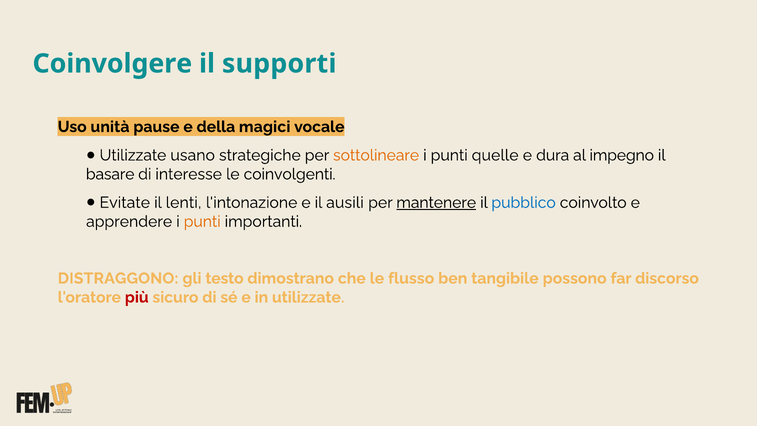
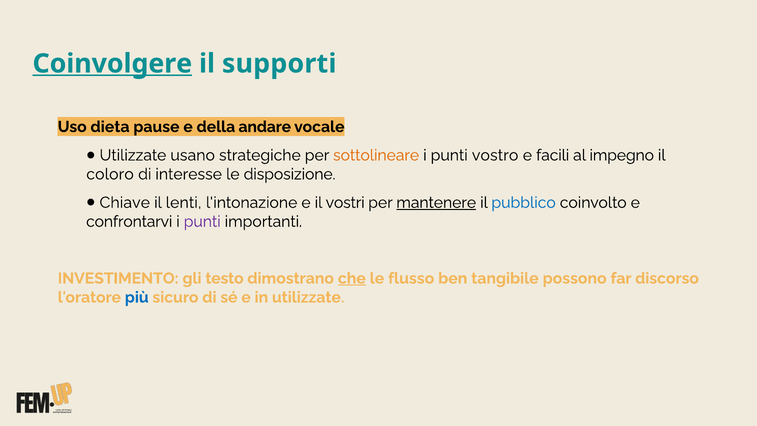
Coinvolgere underline: none -> present (112, 64)
unità: unità -> dieta (110, 127)
magici: magici -> andare (265, 127)
quelle: quelle -> vostro (495, 155)
dura: dura -> facili (553, 155)
basare: basare -> coloro (110, 174)
coinvolgenti: coinvolgenti -> disposizione (290, 174)
Evitate: Evitate -> Chiave (125, 203)
ausili: ausili -> vostri (345, 203)
apprendere: apprendere -> confrontarvi (129, 221)
punti colour: orange -> purple (202, 221)
DISTRAGGONO: DISTRAGGONO -> INVESTIMENTO (118, 278)
che underline: none -> present (352, 278)
più colour: red -> blue (137, 297)
